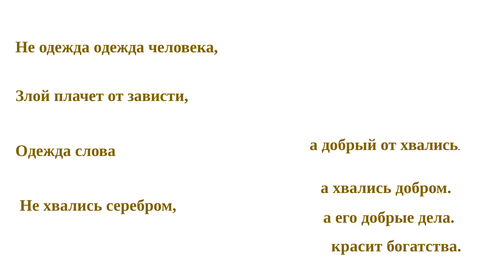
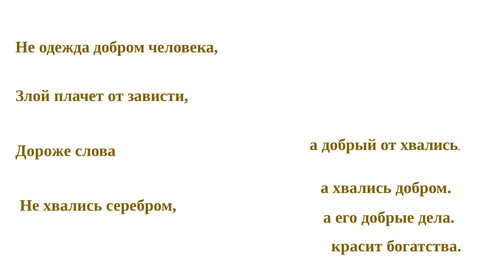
одежда одежда: одежда -> добром (119, 47)
Одежда: Одежда -> Дороже (43, 151)
